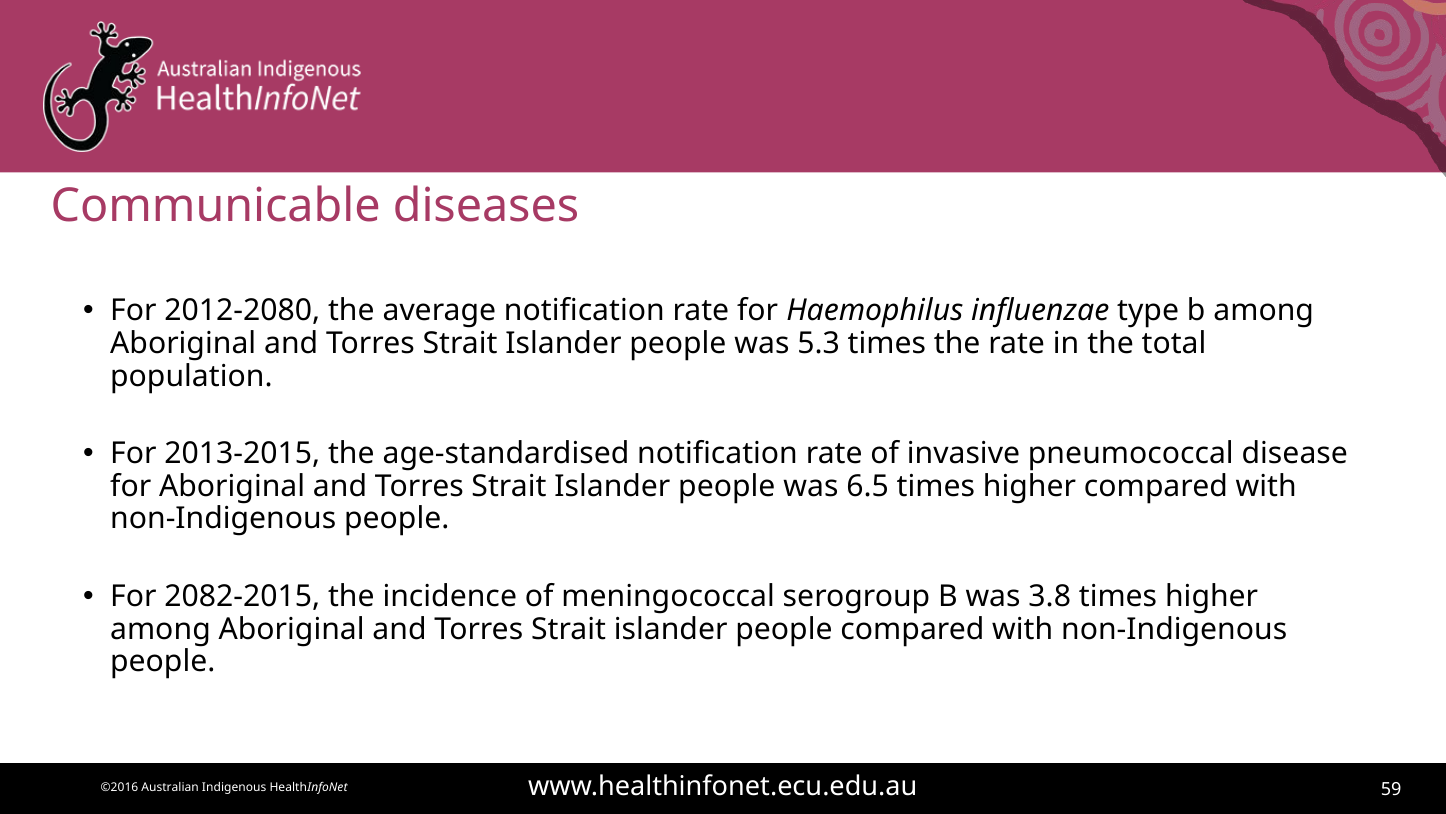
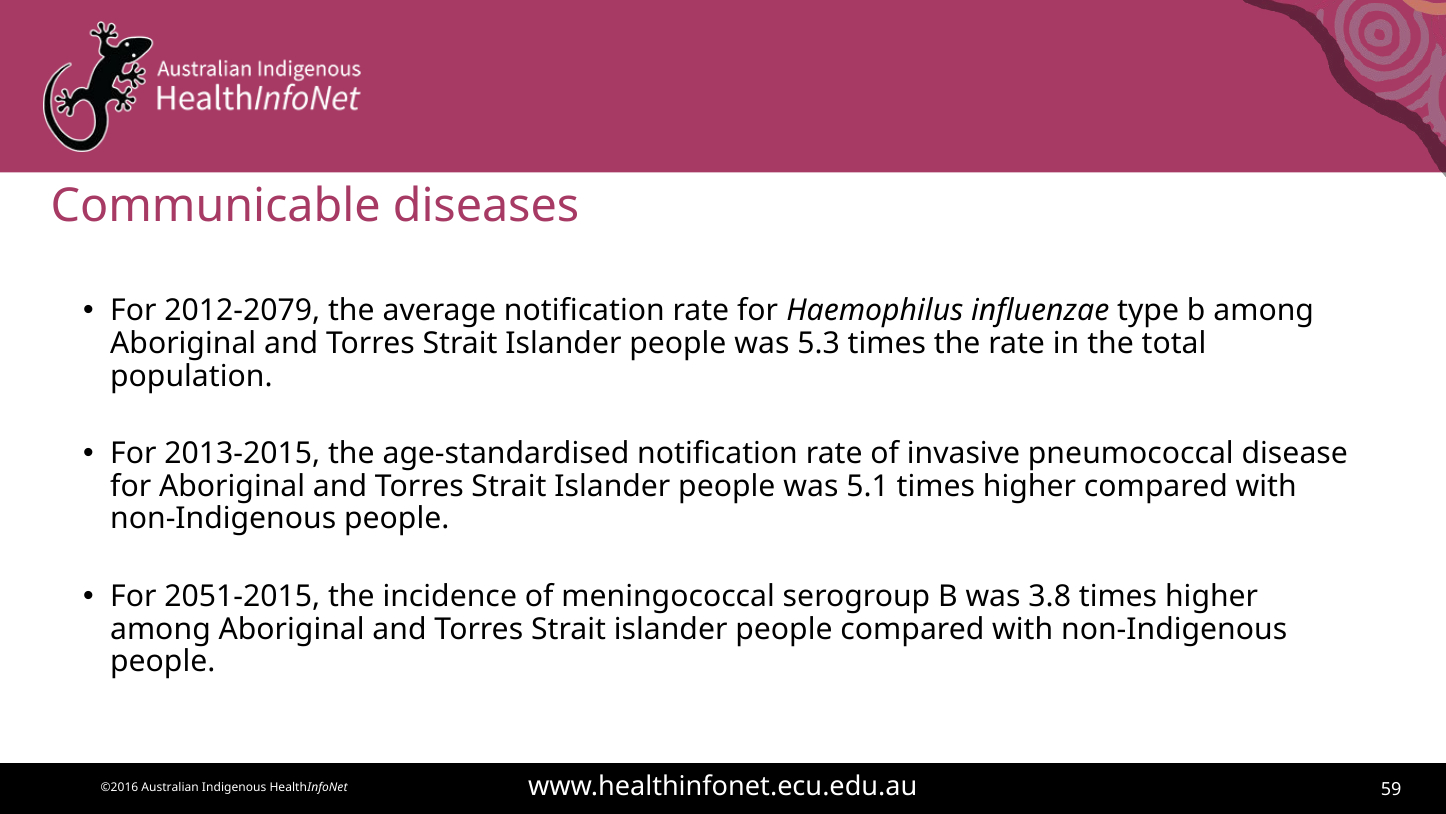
2012-2080: 2012-2080 -> 2012-2079 (242, 311)
6.5: 6.5 -> 5.1 (868, 486)
2082-2015: 2082-2015 -> 2051-2015 (242, 596)
